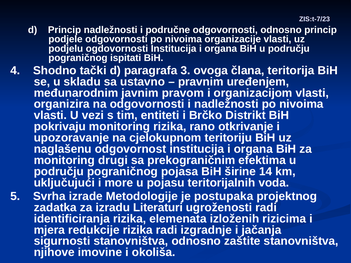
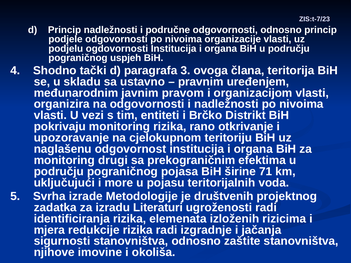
ispitati: ispitati -> uspjeh (126, 58)
14: 14 -> 71 (266, 172)
postupaka: postupaka -> društvenih (224, 196)
